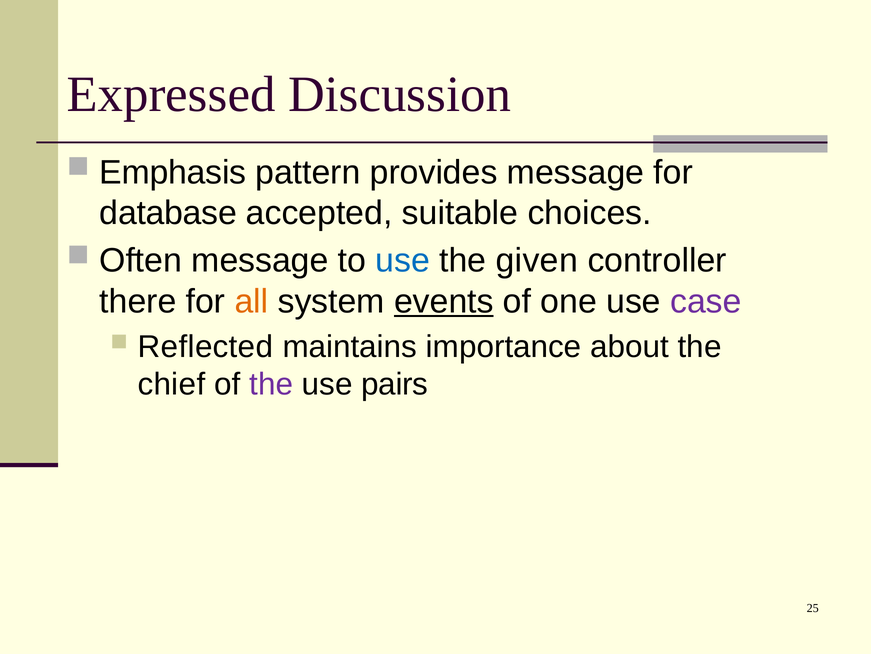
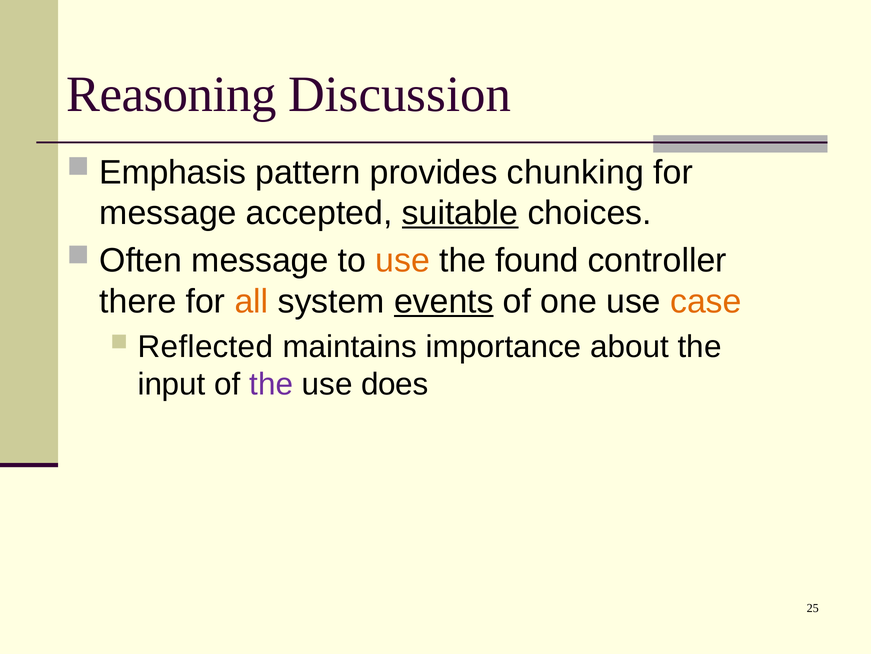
Expressed: Expressed -> Reasoning (171, 94)
provides message: message -> chunking (575, 172)
database: database -> message (168, 213)
suitable underline: none -> present (460, 213)
use colour: blue -> orange (403, 260)
given: given -> found (537, 260)
case colour: purple -> orange (706, 301)
chief: chief -> input (172, 384)
pairs: pairs -> does (395, 384)
